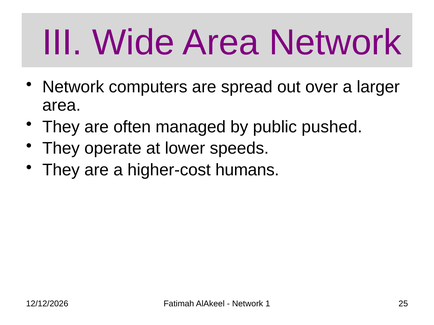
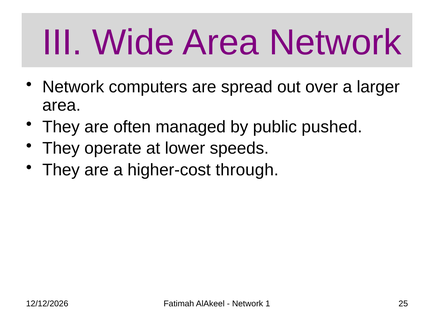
humans: humans -> through (247, 170)
